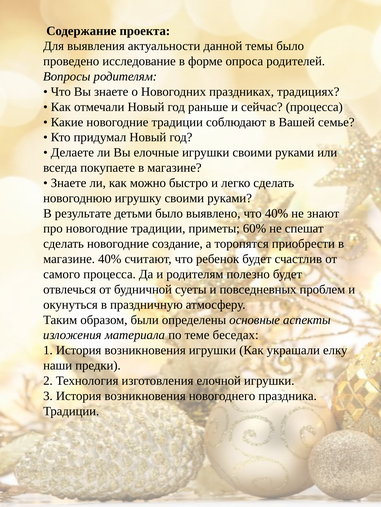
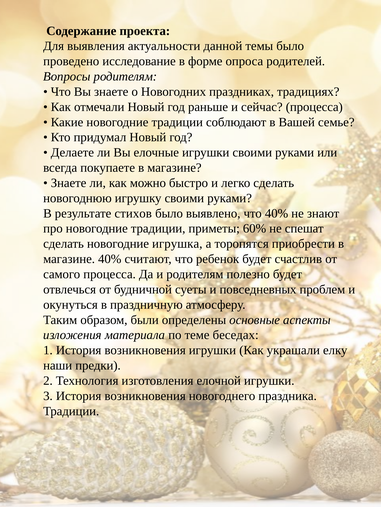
детьми: детьми -> стихов (133, 214)
создание: создание -> игрушка (177, 244)
